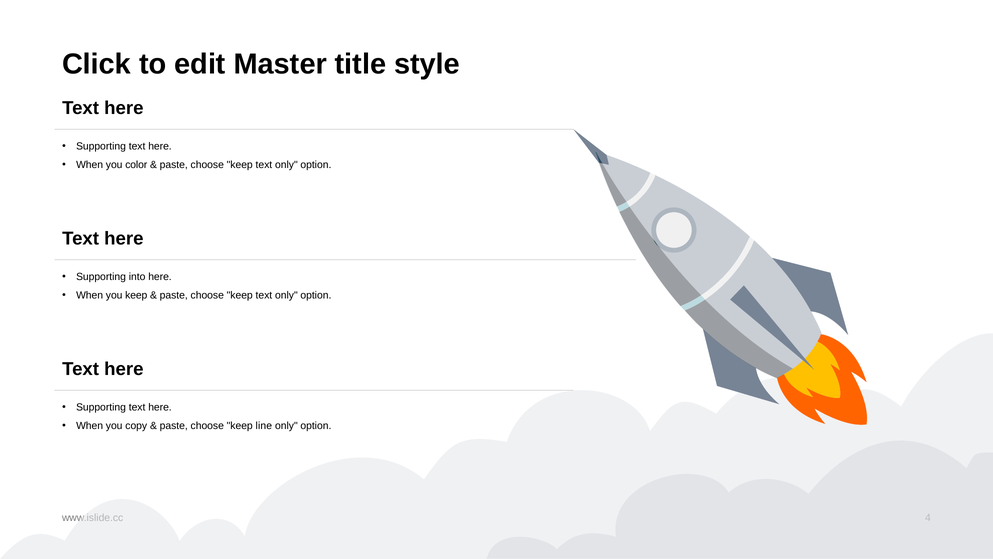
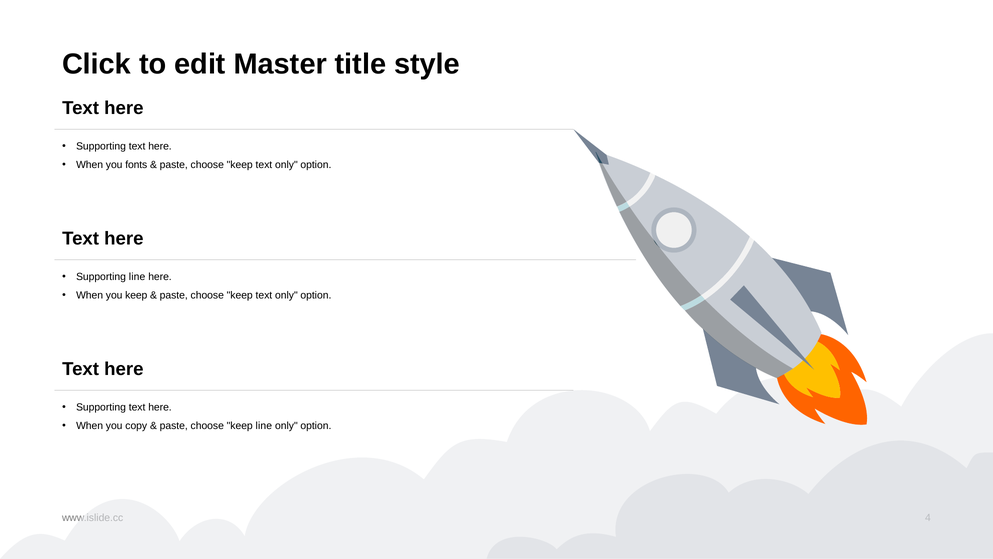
color: color -> fonts (136, 165)
Supporting into: into -> line (137, 277)
